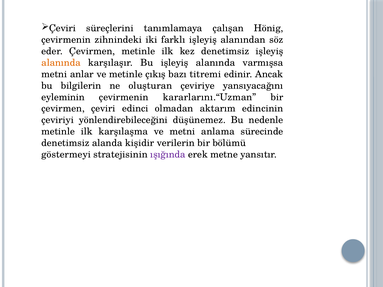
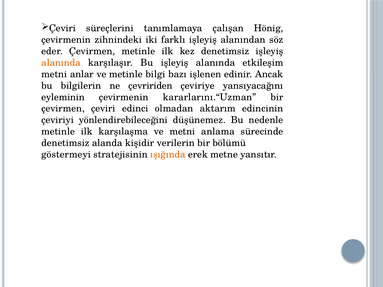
varmışsa: varmışsa -> etkileşim (263, 63)
çıkış: çıkış -> bilgi (156, 74)
titremi: titremi -> işlenen (205, 74)
oluşturan: oluşturan -> çevririden (150, 86)
ışığında colour: purple -> orange (168, 155)
